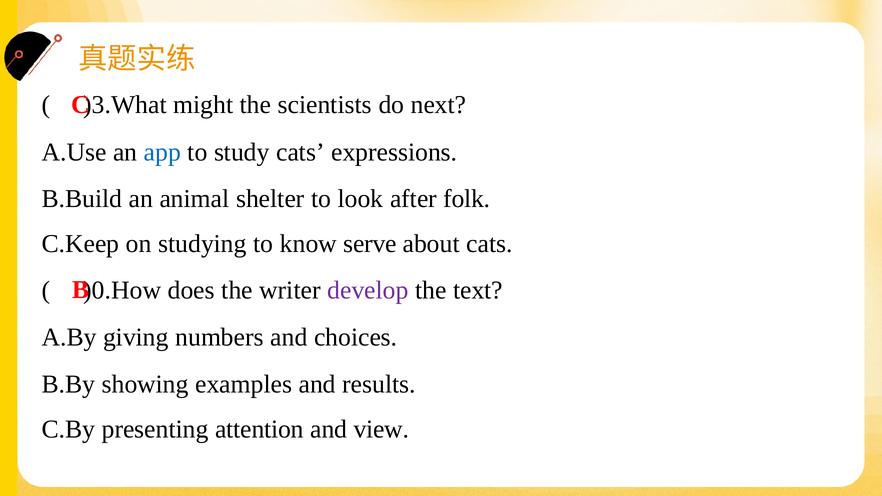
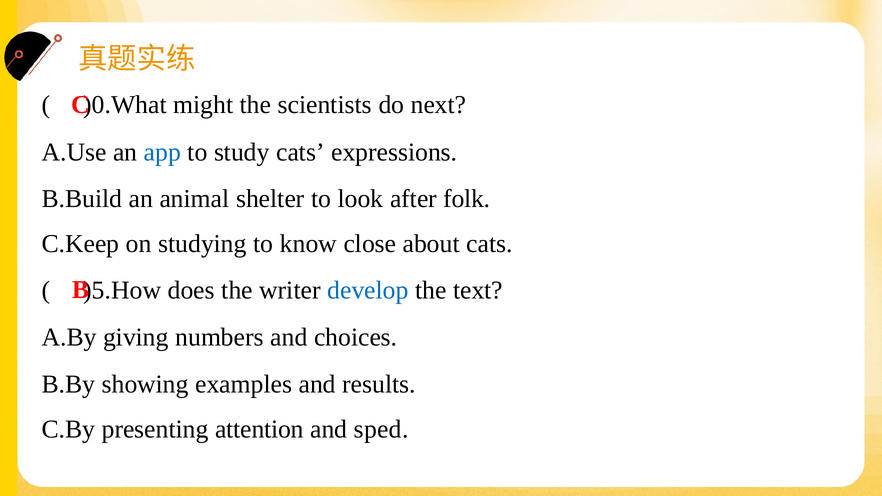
)3.What: )3.What -> )0.What (125, 105)
serve: serve -> close (370, 244)
)0.How: )0.How -> )5.How (122, 290)
develop colour: purple -> blue (368, 290)
view: view -> sped (381, 429)
